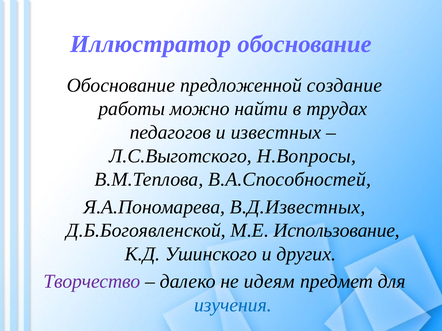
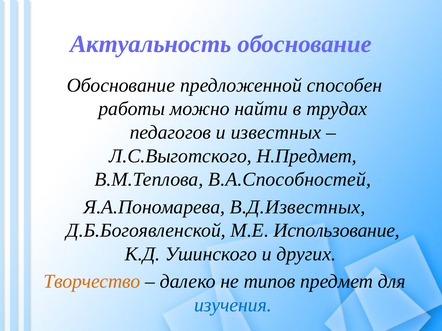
Иллюстратор: Иллюстратор -> Актуальность (151, 44)
создание: создание -> способен (345, 85)
Н.Вопросы: Н.Вопросы -> Н.Предмет (307, 156)
Творчество colour: purple -> orange (92, 282)
идеям: идеям -> типов (270, 282)
